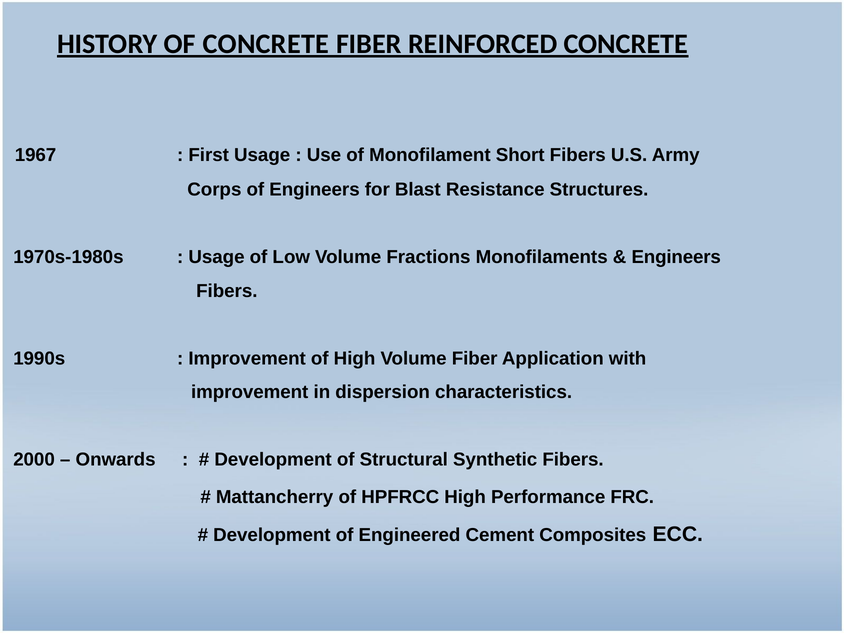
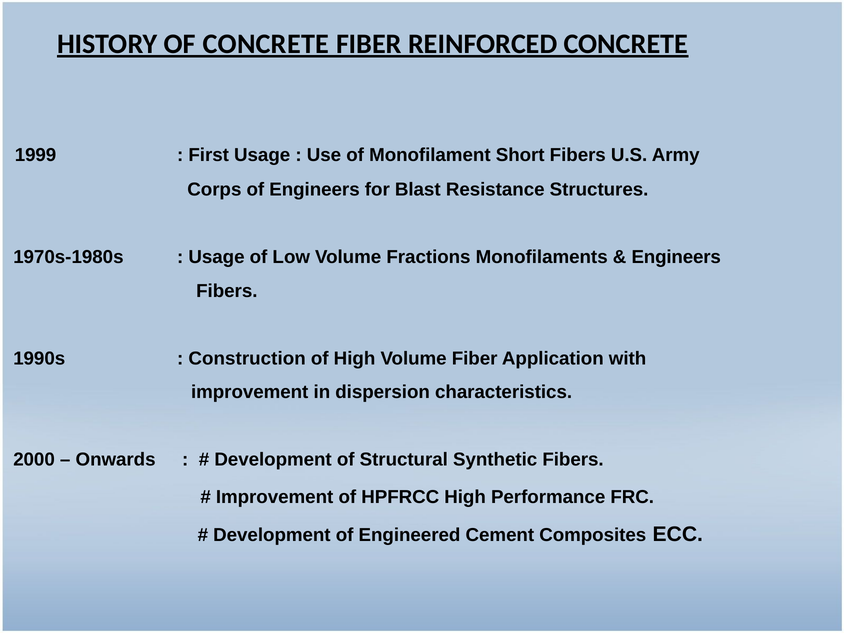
1967: 1967 -> 1999 (36, 155)
Improvement: Improvement -> Construction (247, 358)
Mattancherry: Mattancherry -> Improvement (275, 497)
